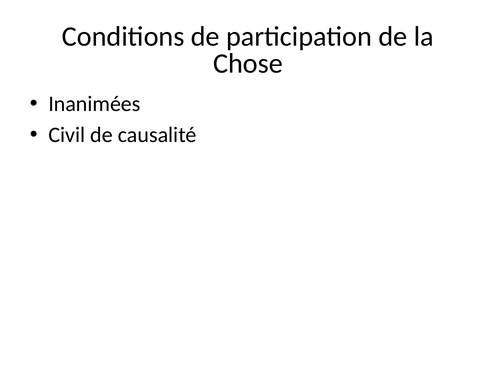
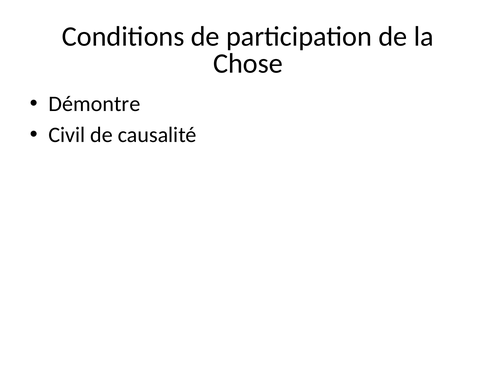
Inanimées: Inanimées -> Démontre (94, 104)
